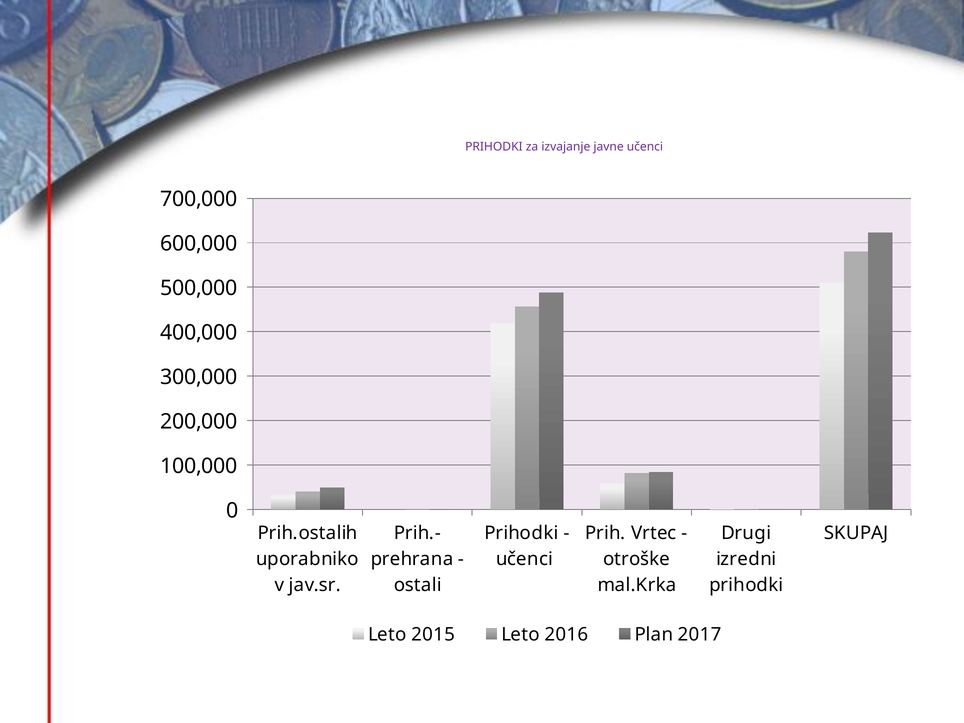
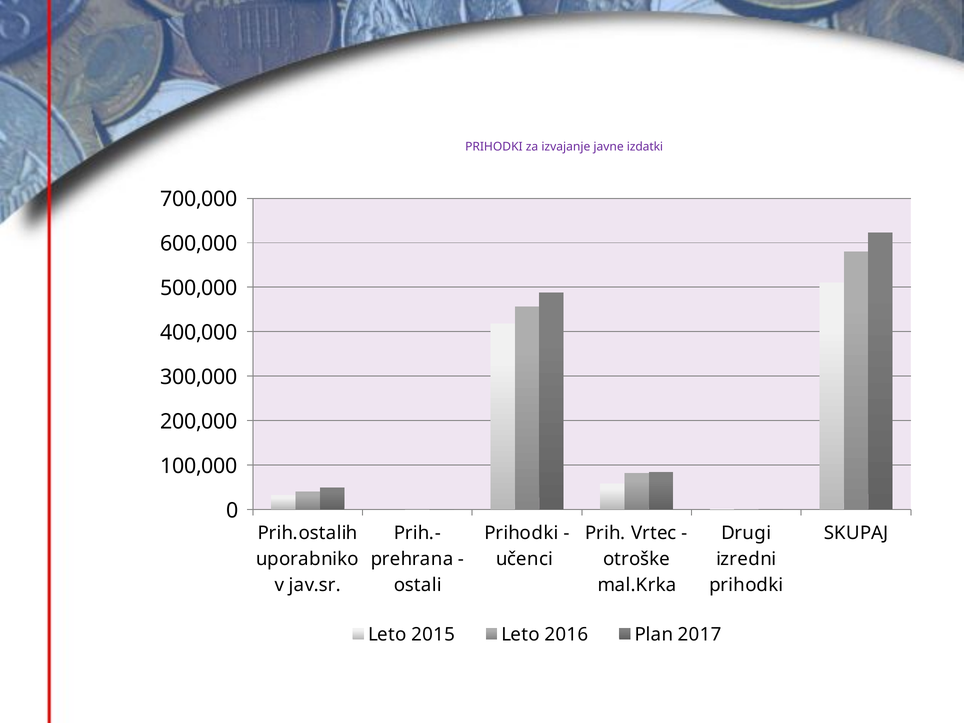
javne učenci: učenci -> izdatki (645, 147)
